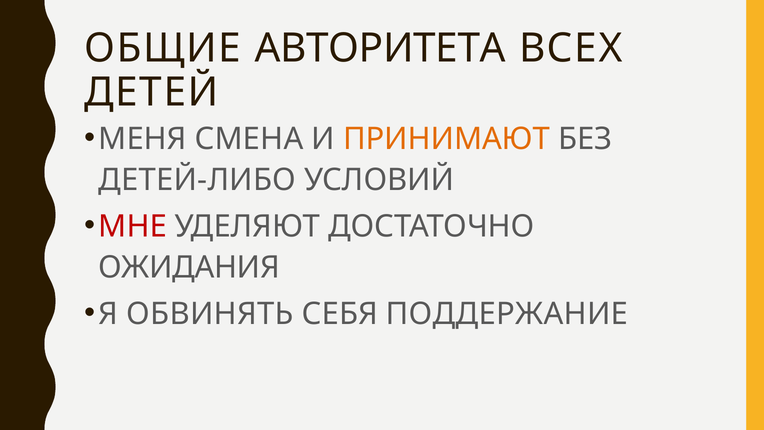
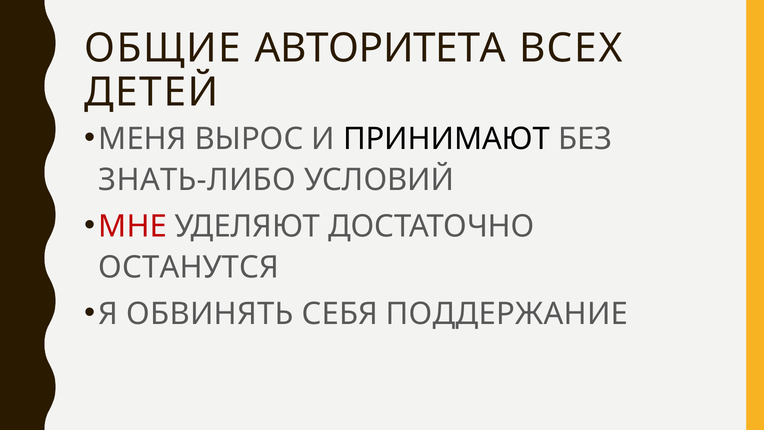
СМЕНА: СМЕНА -> ВЫРОС (249, 139)
ПРИНИМАЮТ colour: orange -> black (447, 139)
ДЕТЕЙ-ЛИБО: ДЕТЕЙ-ЛИБО -> ЗНАТЬ-ЛИБО (197, 180)
ОЖИДАНИЯ: ОЖИДАНИЯ -> ОСТАНУТСЯ (189, 267)
